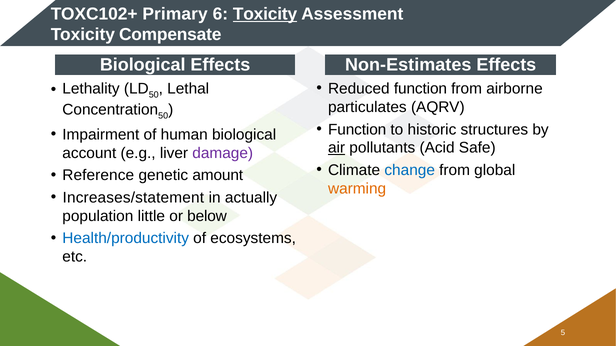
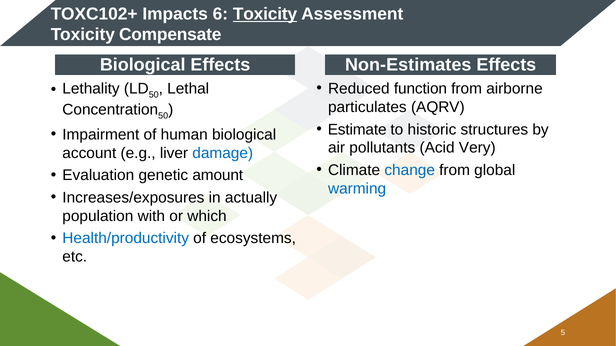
Primary: Primary -> Impacts (175, 14)
Function: Function -> Estimate (357, 130)
air underline: present -> none (337, 148)
Safe: Safe -> Very (477, 148)
damage colour: purple -> blue (223, 153)
Reference: Reference -> Evaluation (98, 176)
warming colour: orange -> blue (357, 189)
Increases/statement: Increases/statement -> Increases/exposures (133, 198)
little: little -> with (151, 216)
below: below -> which (207, 216)
